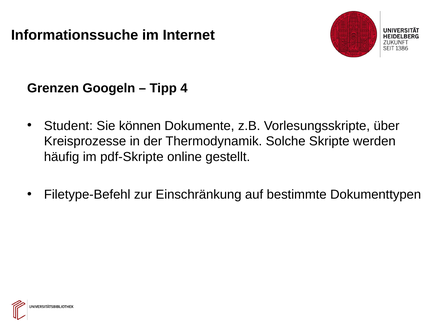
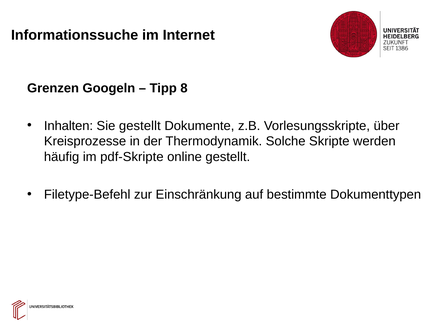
4: 4 -> 8 (184, 88)
Student: Student -> Inhalten (68, 126)
Sie können: können -> gestellt (140, 126)
